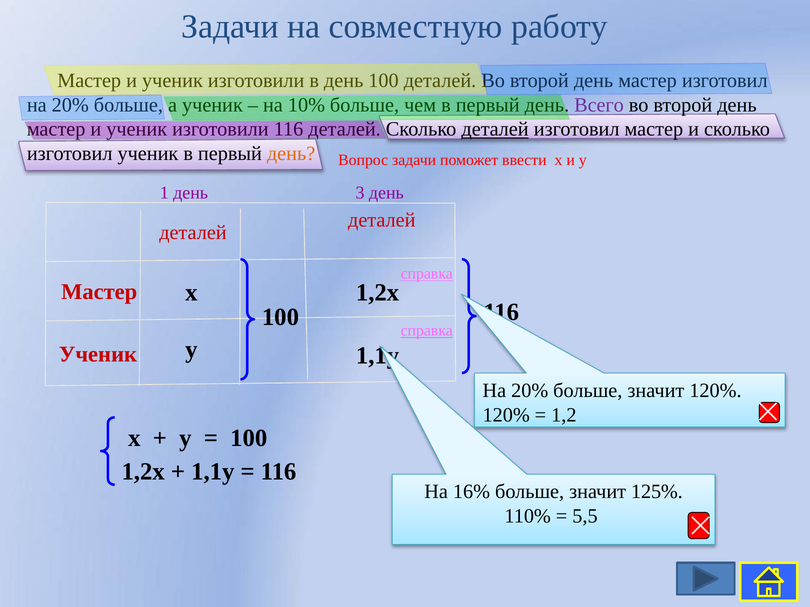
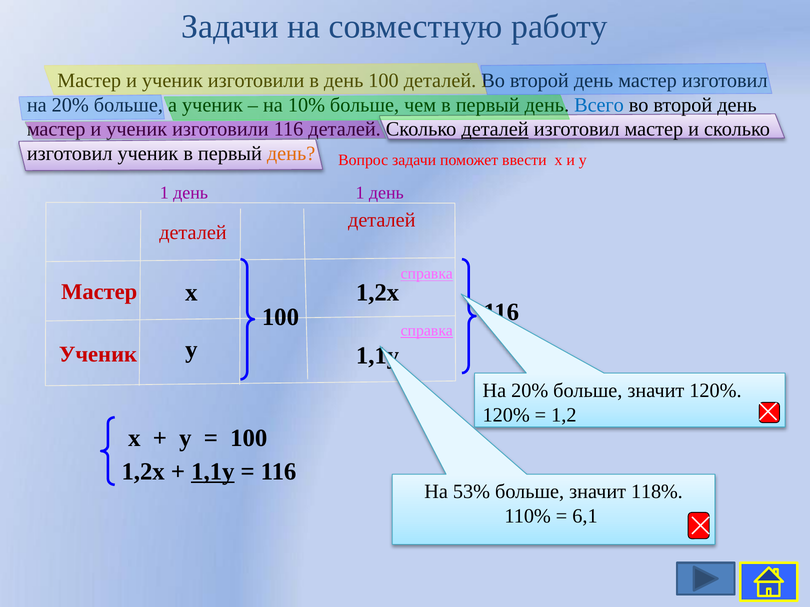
Всего colour: purple -> blue (599, 105)
день 3: 3 -> 1 (360, 193)
1,1у underline: none -> present (213, 472)
16%: 16% -> 53% (471, 492)
125%: 125% -> 118% (657, 492)
5,5: 5,5 -> 6,1 (585, 516)
